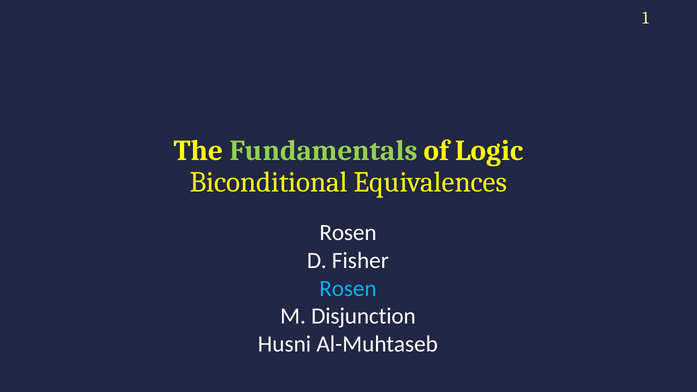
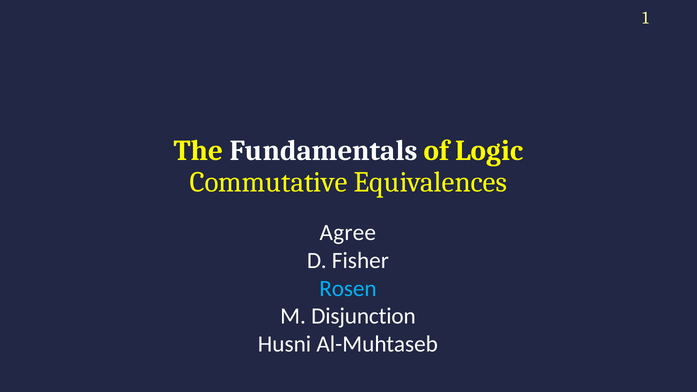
Fundamentals colour: light green -> white (324, 151)
Biconditional: Biconditional -> Commutative (269, 182)
Rosen: Rosen -> Agree (348, 233)
